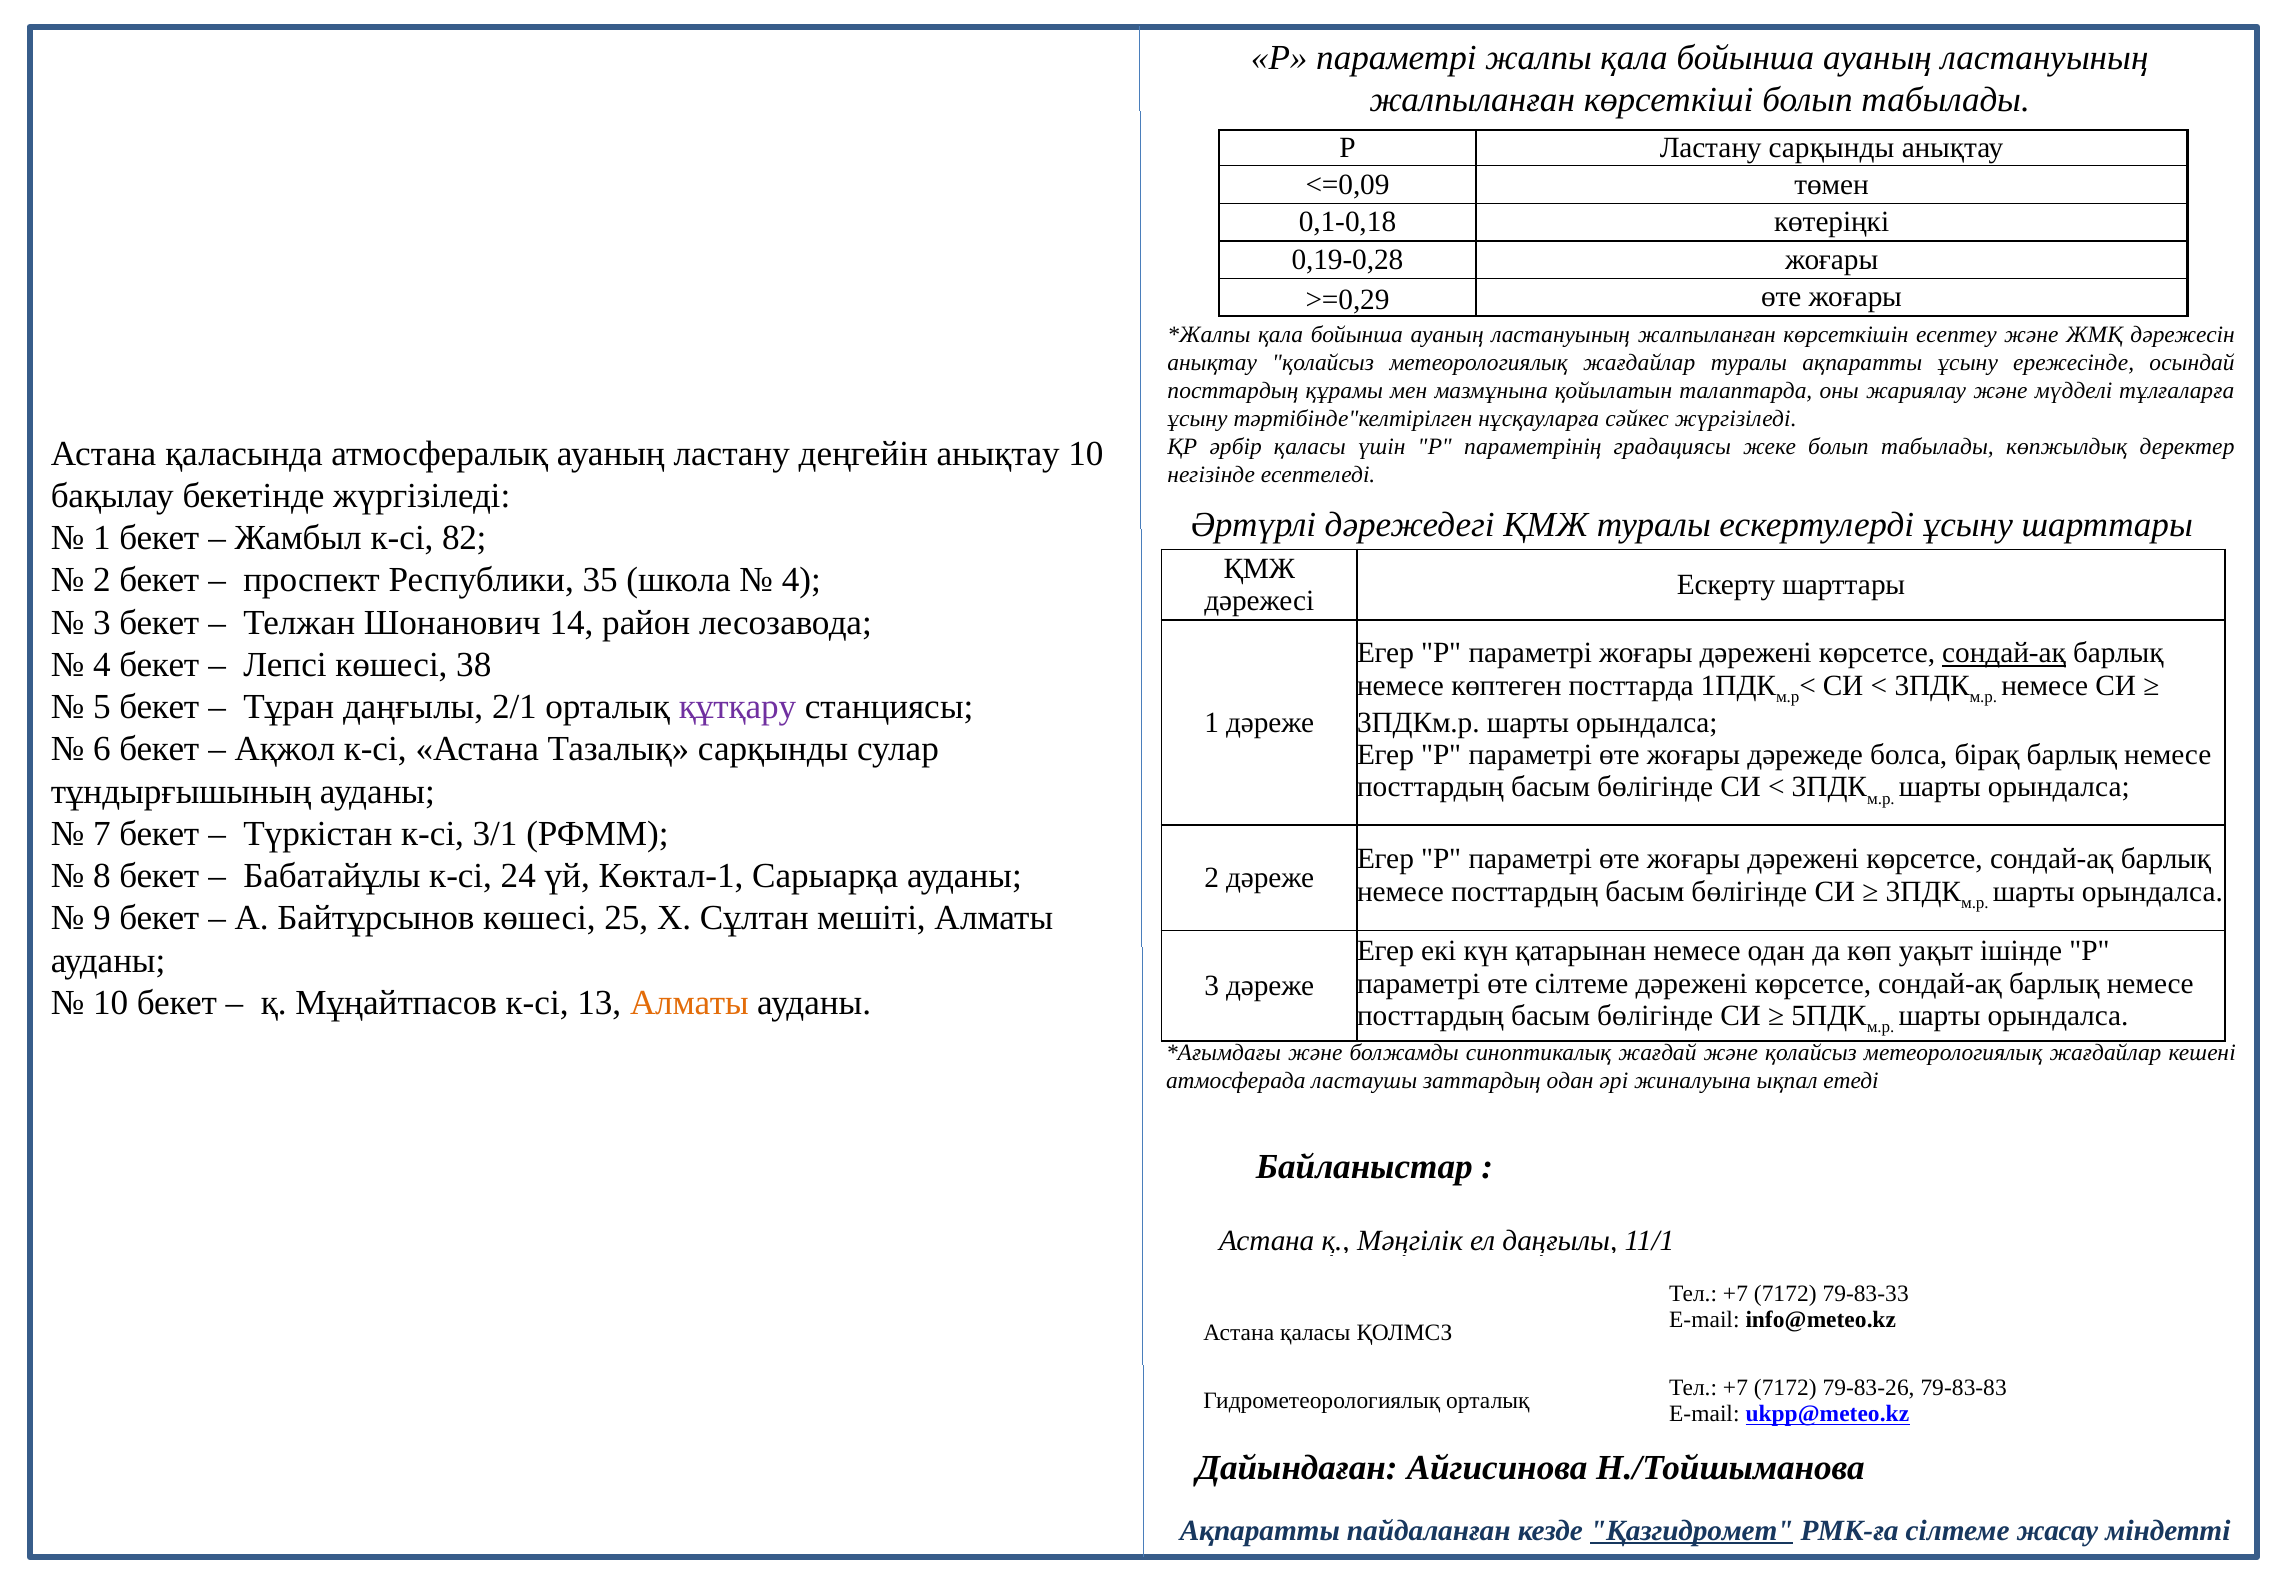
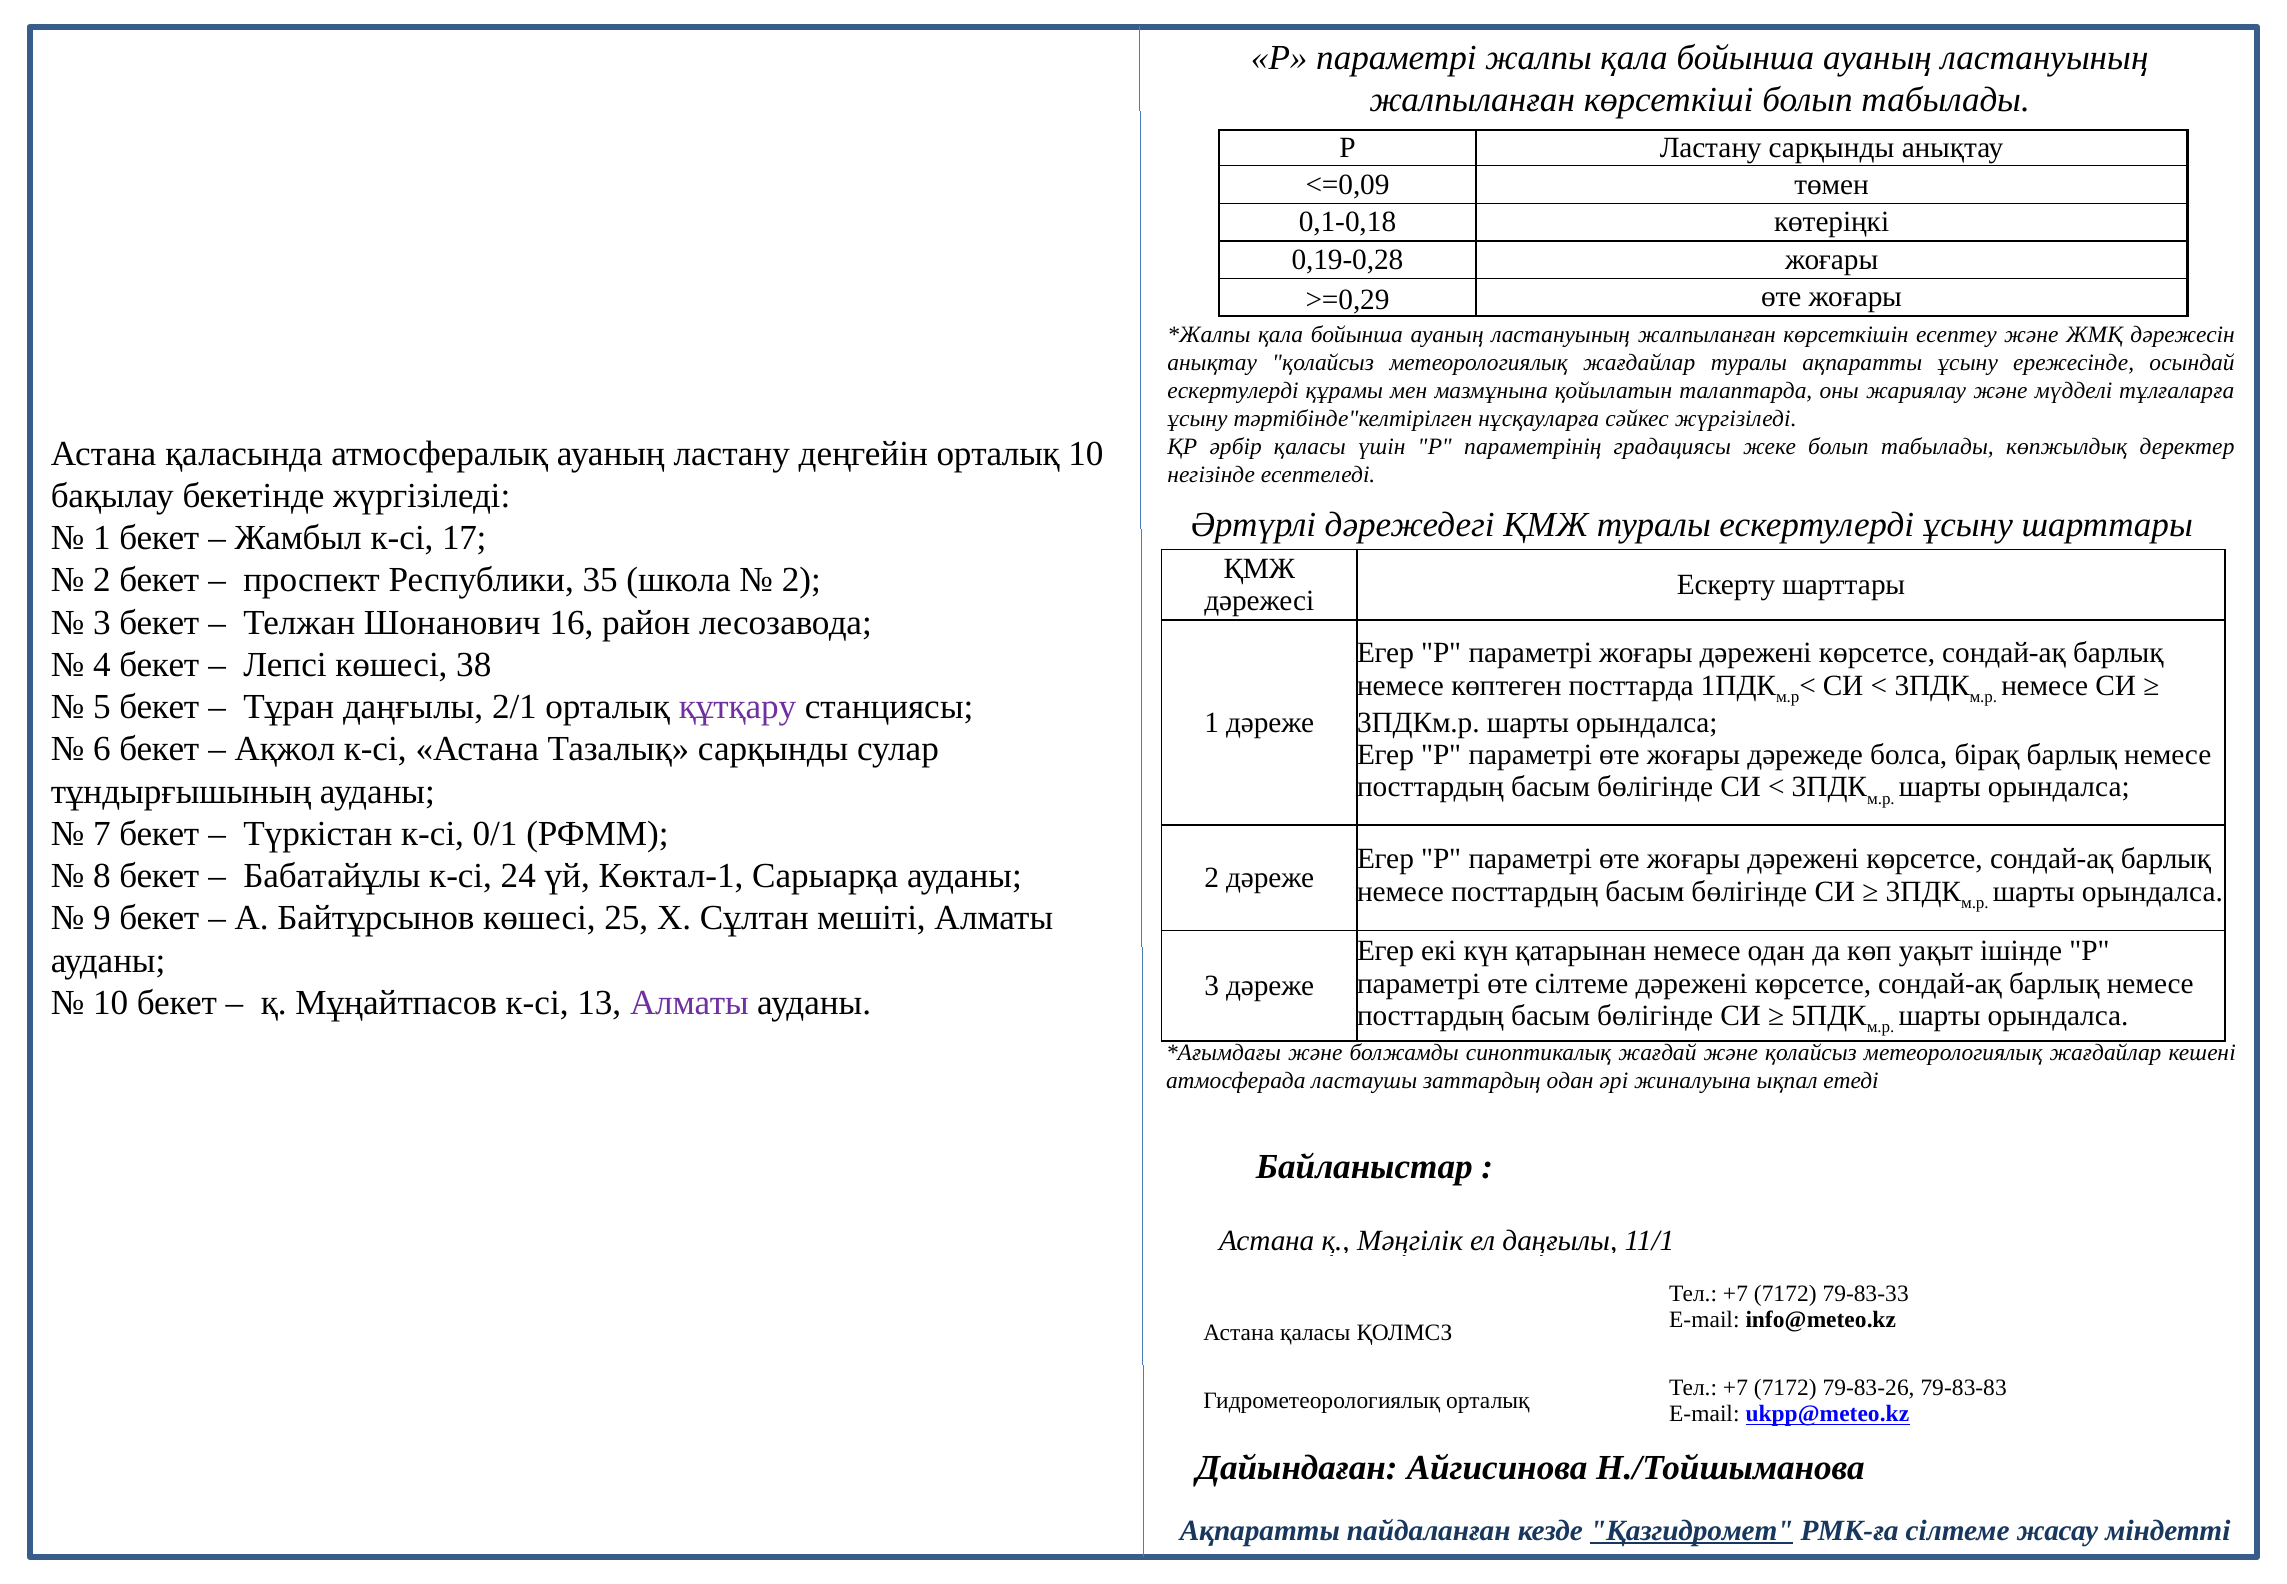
посттардың: посттардың -> ескертулерді (1233, 391)
деңгейін анықтау: анықтау -> орталық (998, 453)
82: 82 -> 17 (464, 538)
4: 4 -> 2 (801, 580)
14: 14 -> 16 (572, 622)
сондай-ақ underline: present -> none (2004, 653)
3/1: 3/1 -> 0/1 (495, 833)
Алматы colour: orange -> purple (689, 1002)
